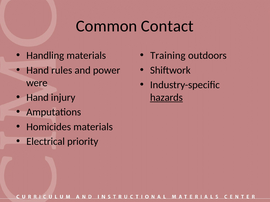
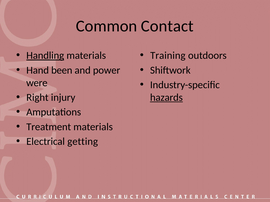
Handling underline: none -> present (45, 56)
rules: rules -> been (62, 70)
Hand: Hand -> Right (37, 98)
Homicides: Homicides -> Treatment (49, 127)
priority: priority -> getting (83, 142)
